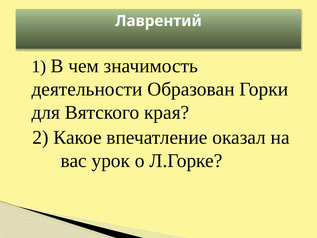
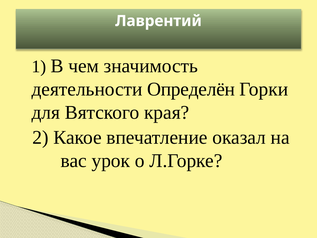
Образован: Образован -> Определён (191, 89)
